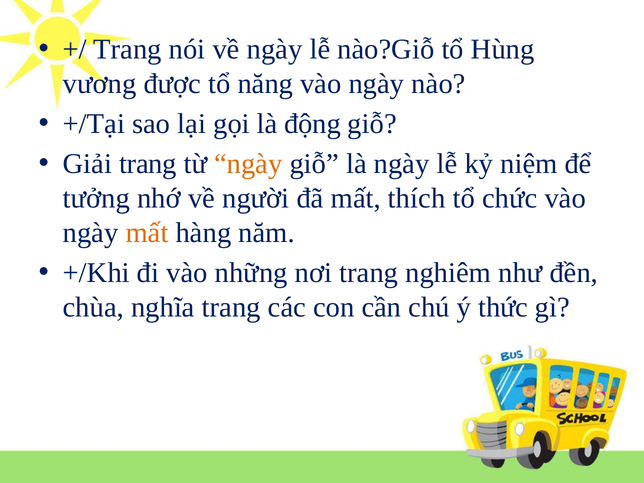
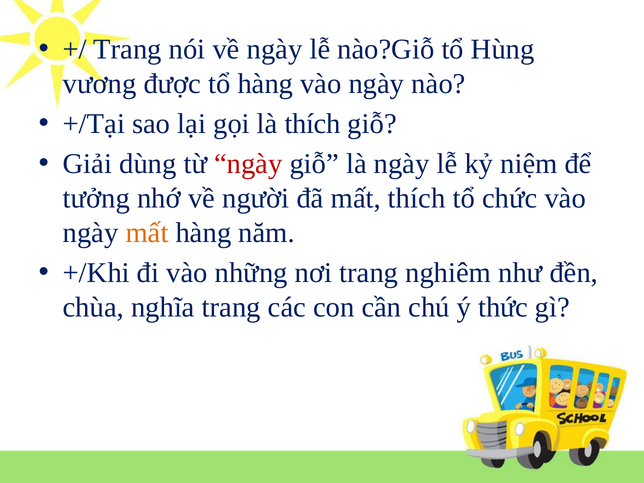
tổ năng: năng -> hàng (265, 84)
là động: động -> thích (313, 124)
Giải trang: trang -> dùng (148, 164)
ngày colour: orange -> red (248, 164)
